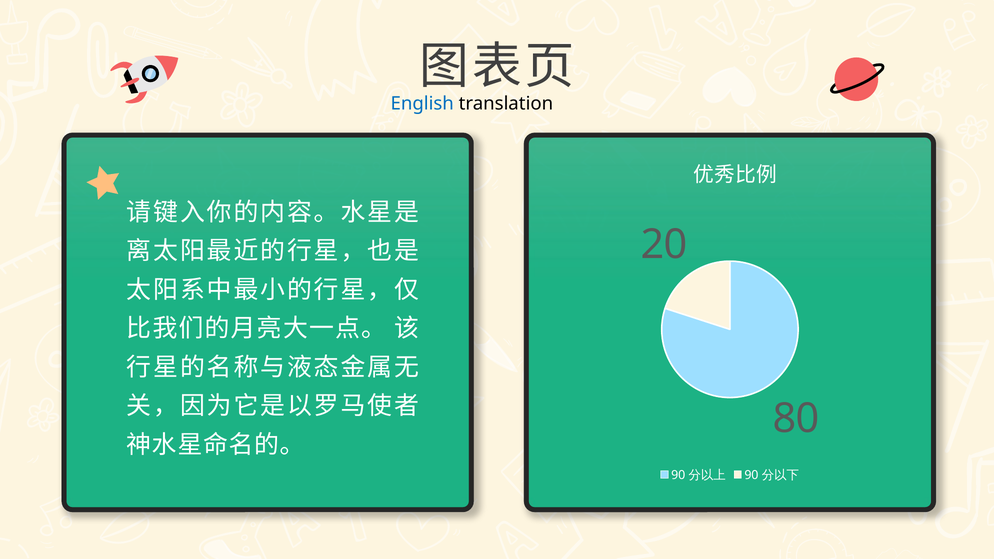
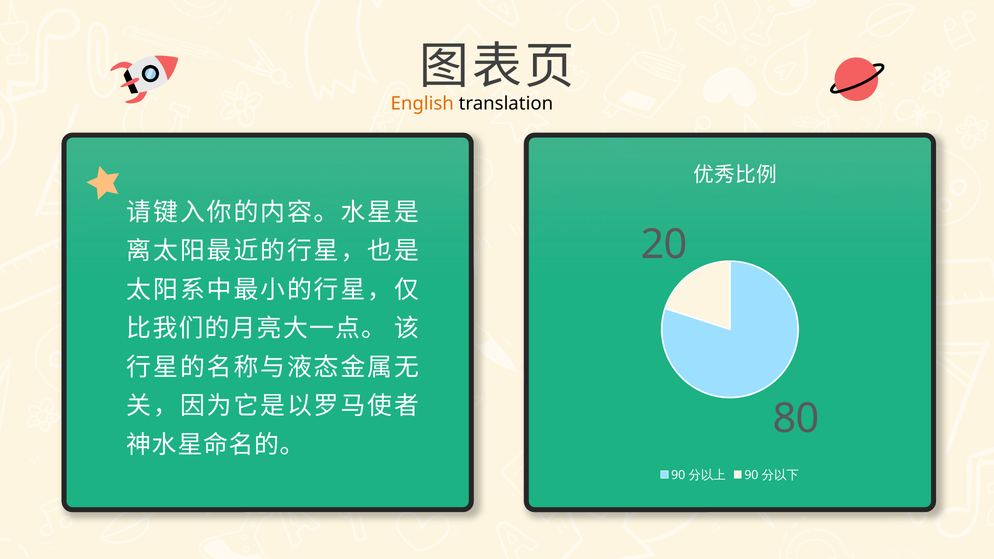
English colour: blue -> orange (422, 104)
